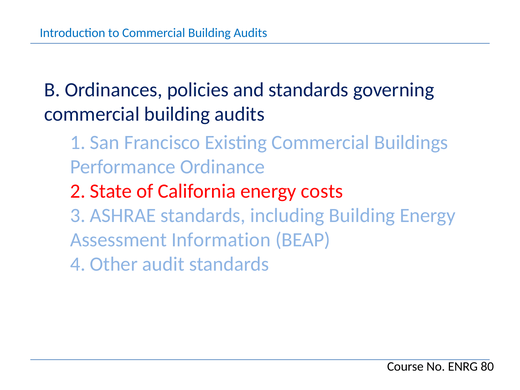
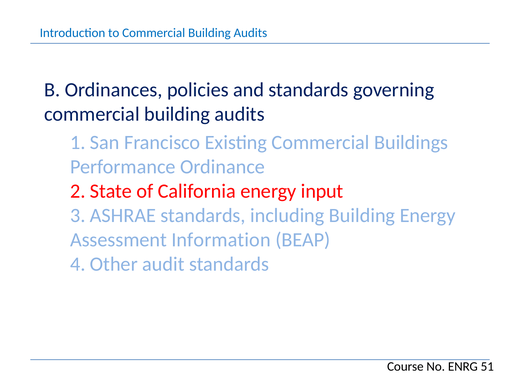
costs: costs -> input (322, 191)
80: 80 -> 51 (487, 367)
